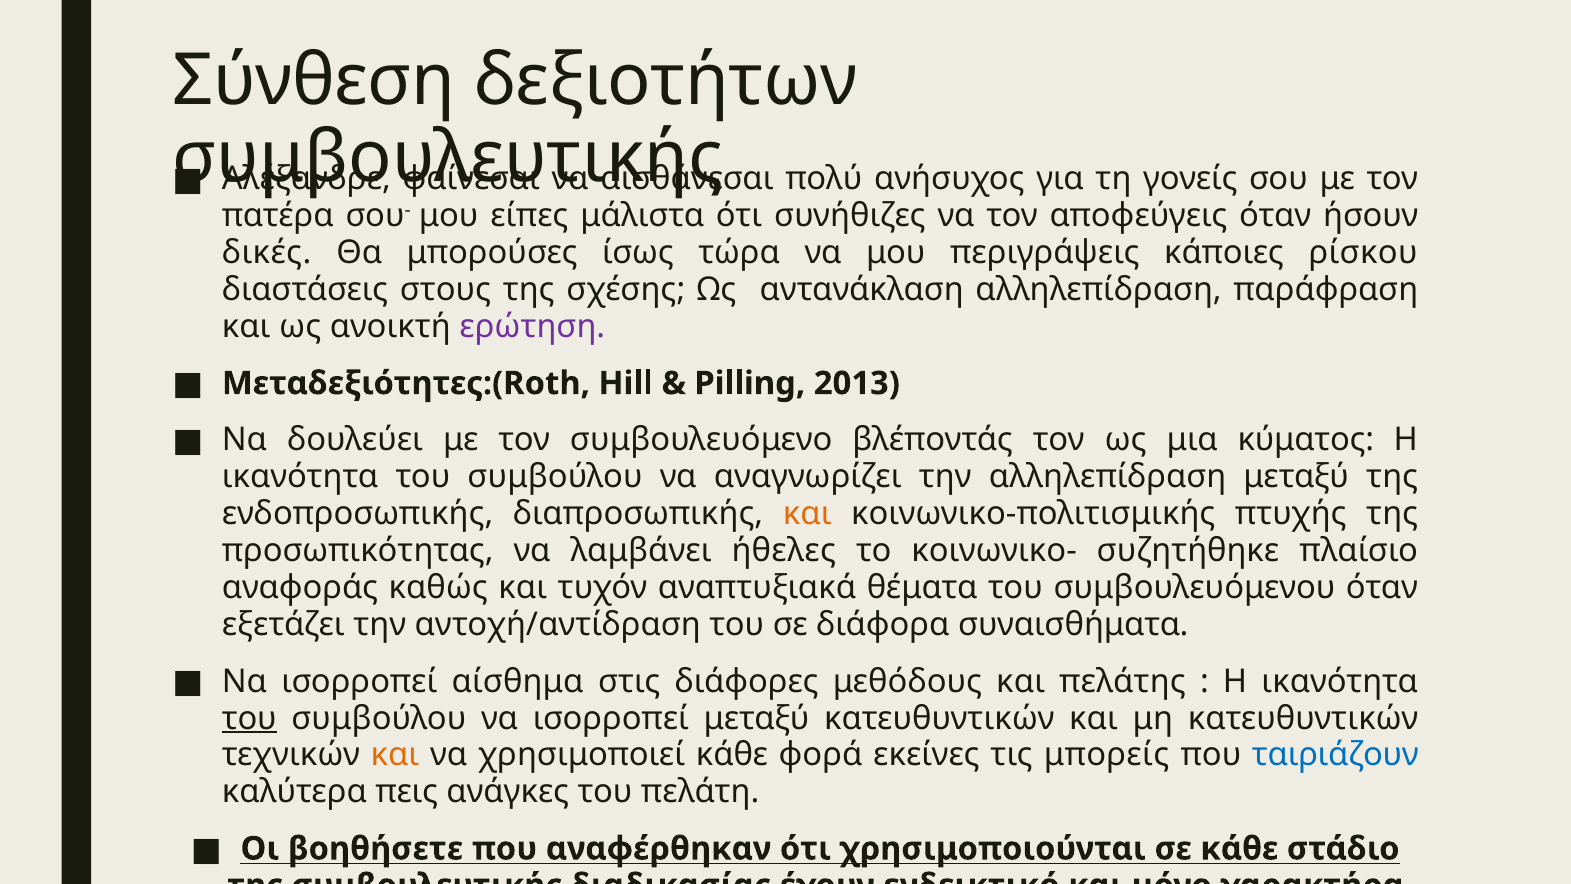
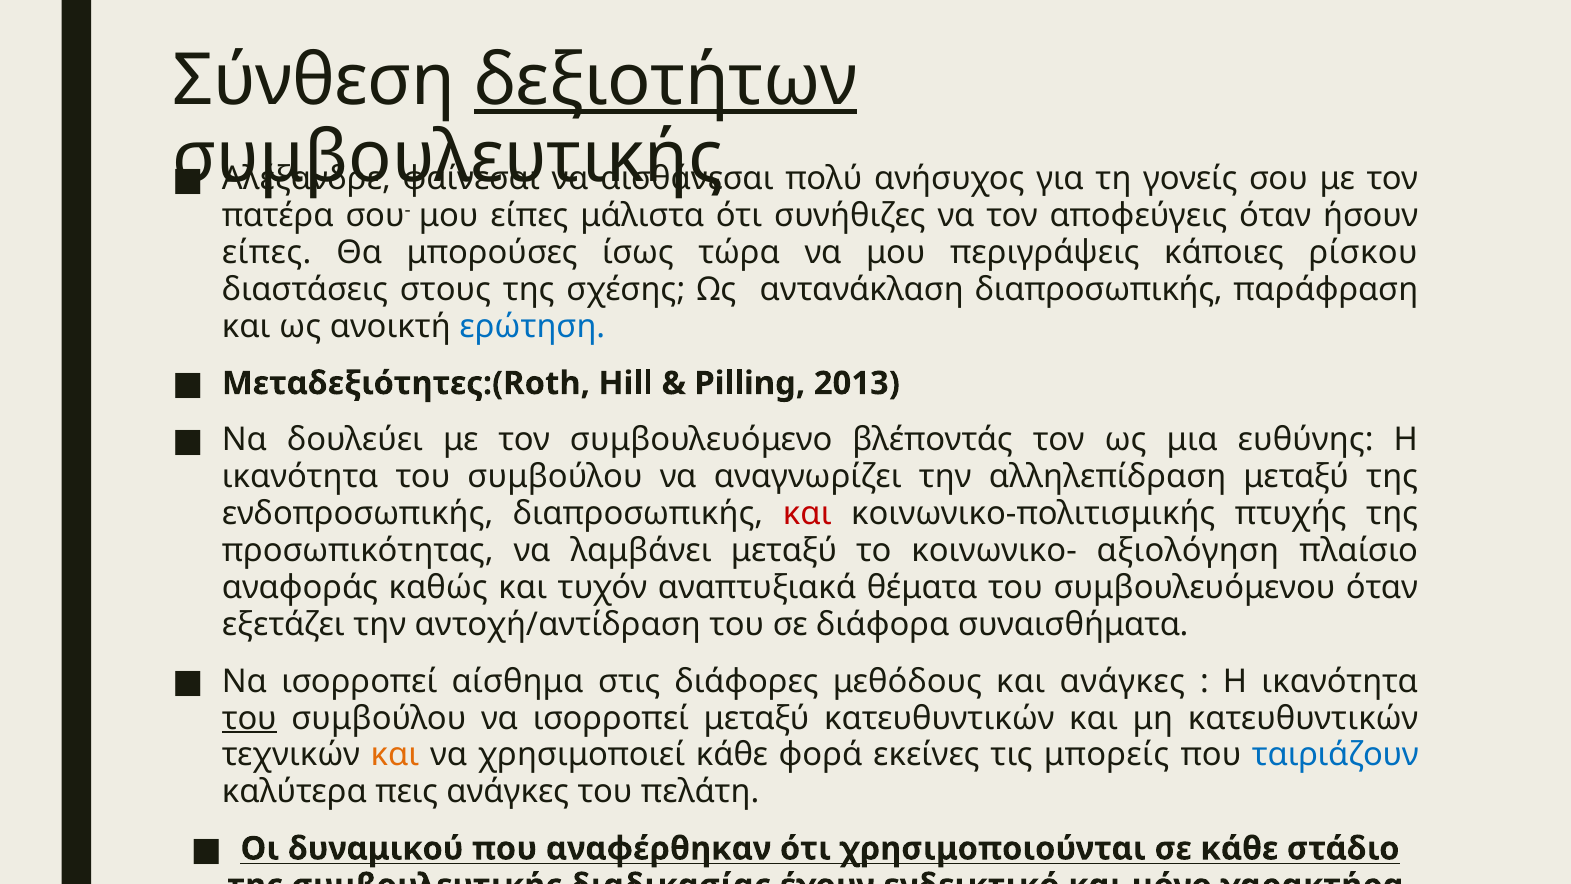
δεξιοτήτων underline: none -> present (666, 81)
δικές: δικές -> είπες (267, 253)
αντανάκλαση αλληλεπίδραση: αλληλεπίδραση -> διαπροσωπικής (1099, 290)
ερώτηση colour: purple -> blue (532, 327)
κύματος: κύματος -> ευθύνης (1306, 440)
και colour: orange -> red (807, 514)
λαμβάνει ήθελες: ήθελες -> μεταξύ (784, 551)
συζητήθηκε: συζητήθηκε -> αξιολόγηση (1188, 551)
και πελάτης: πελάτης -> ανάγκες (1122, 681)
βοηθήσετε: βοηθήσετε -> δυναμικού (376, 848)
